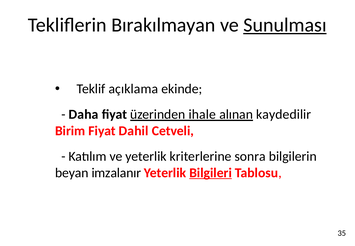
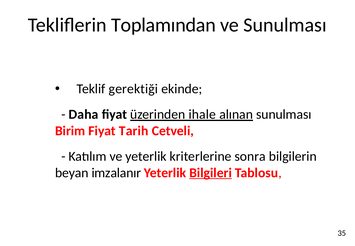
Bırakılmayan: Bırakılmayan -> Toplamından (163, 25)
Sunulması underline: present -> none (285, 25)
açıklama: açıklama -> gerektiği (133, 89)
alınan kaydedilir: kaydedilir -> sunulması (284, 114)
Dahil: Dahil -> Tarih (134, 131)
